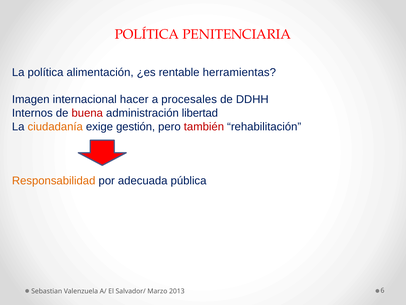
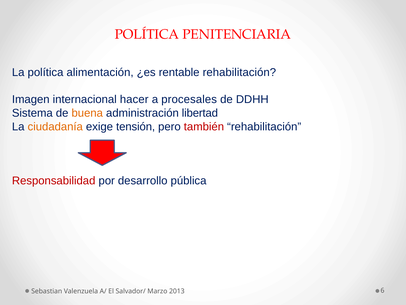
rentable herramientas: herramientas -> rehabilitación (239, 72)
Internos: Internos -> Sistema (32, 113)
buena colour: red -> orange (87, 113)
gestión: gestión -> tensión (136, 126)
Responsabilidad colour: orange -> red (54, 181)
adecuada: adecuada -> desarrollo (143, 181)
